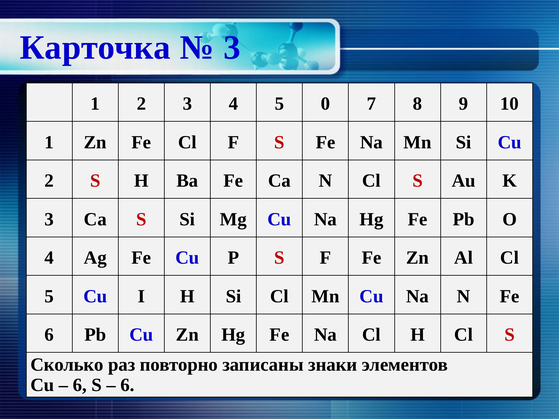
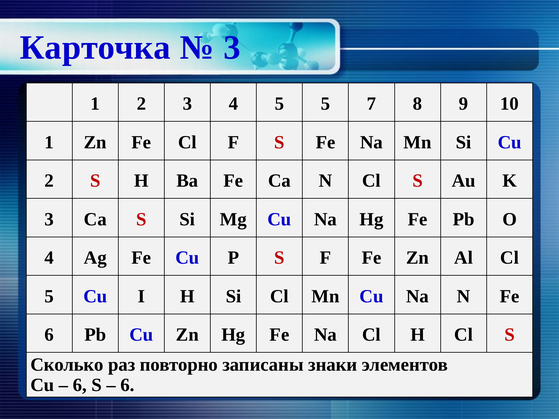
5 0: 0 -> 5 (325, 104)
